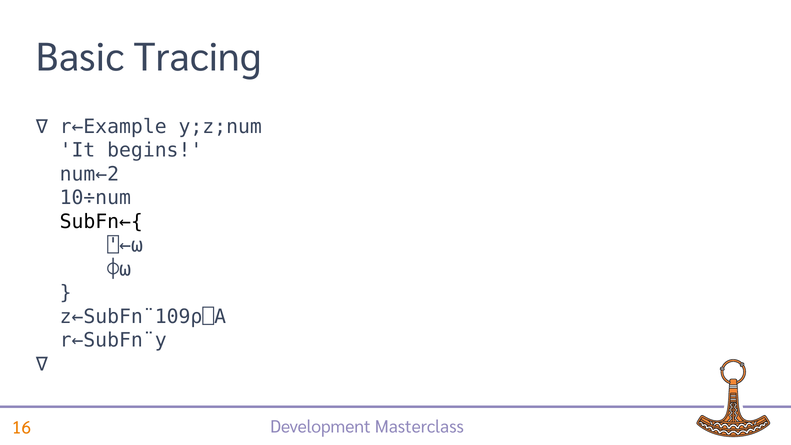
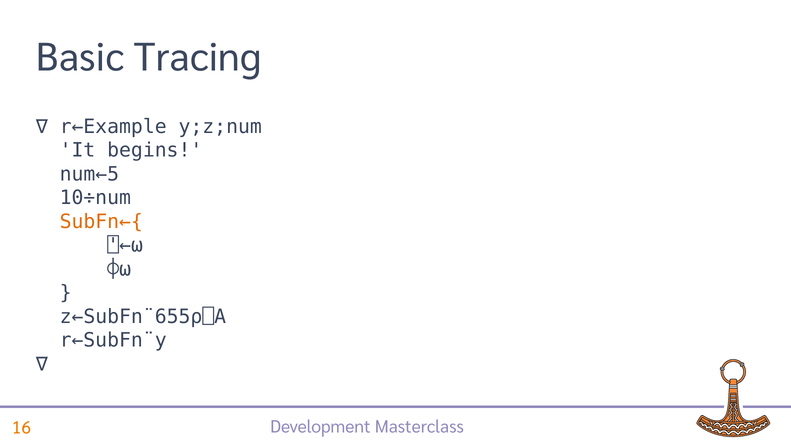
num←2: num←2 -> num←5 (89, 174)
SubFn←{ colour: black -> orange (101, 222)
z←SubFn¨109⍴⎕A: z←SubFn¨109⍴⎕A -> z←SubFn¨655⍴⎕A (143, 316)
